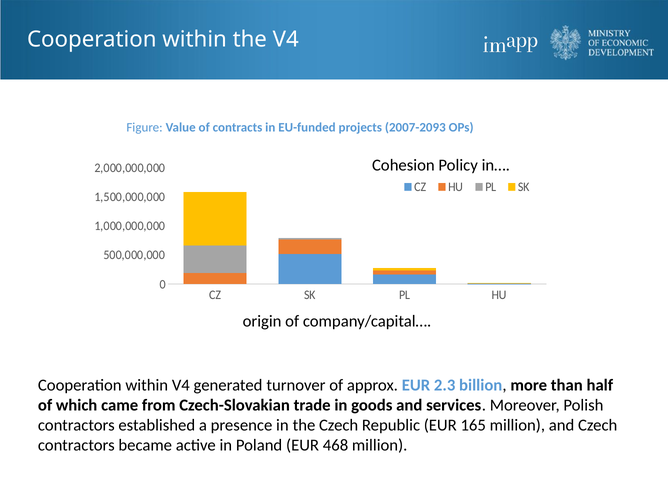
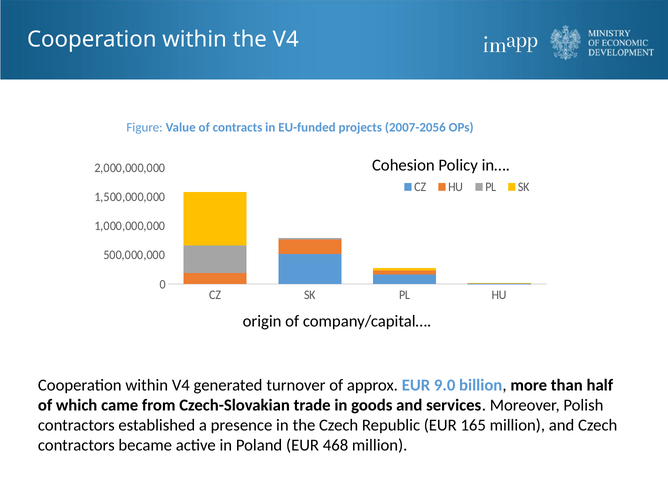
2007-2093: 2007-2093 -> 2007-2056 (415, 128)
2.3: 2.3 -> 9.0 (445, 385)
